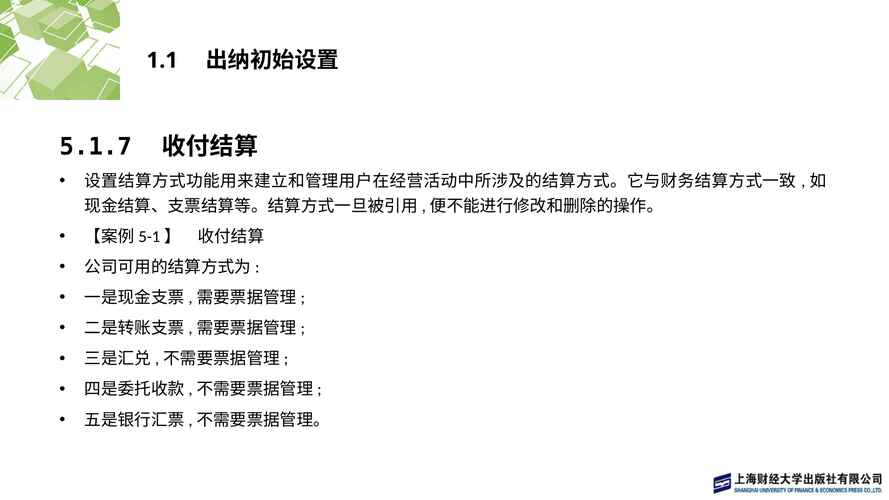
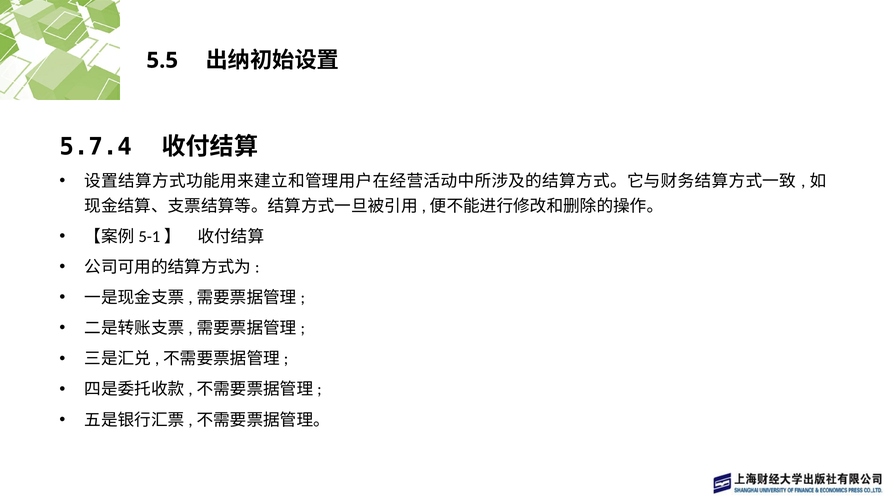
1.1: 1.1 -> 5.5 (162, 60)
5.1.7: 5.1.7 -> 5.7.4 (96, 147)
